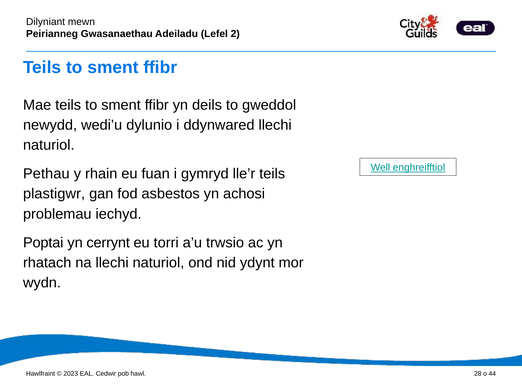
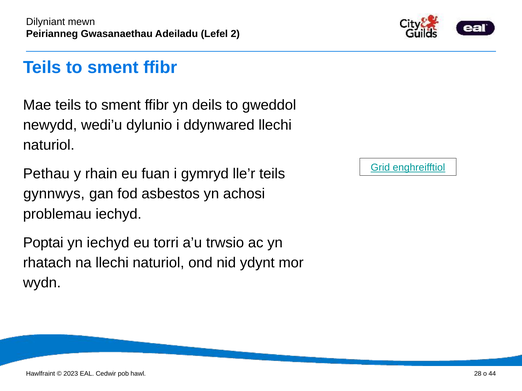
Well: Well -> Grid (380, 168)
plastigwr: plastigwr -> gynnwys (54, 194)
yn cerrynt: cerrynt -> iechyd (108, 243)
